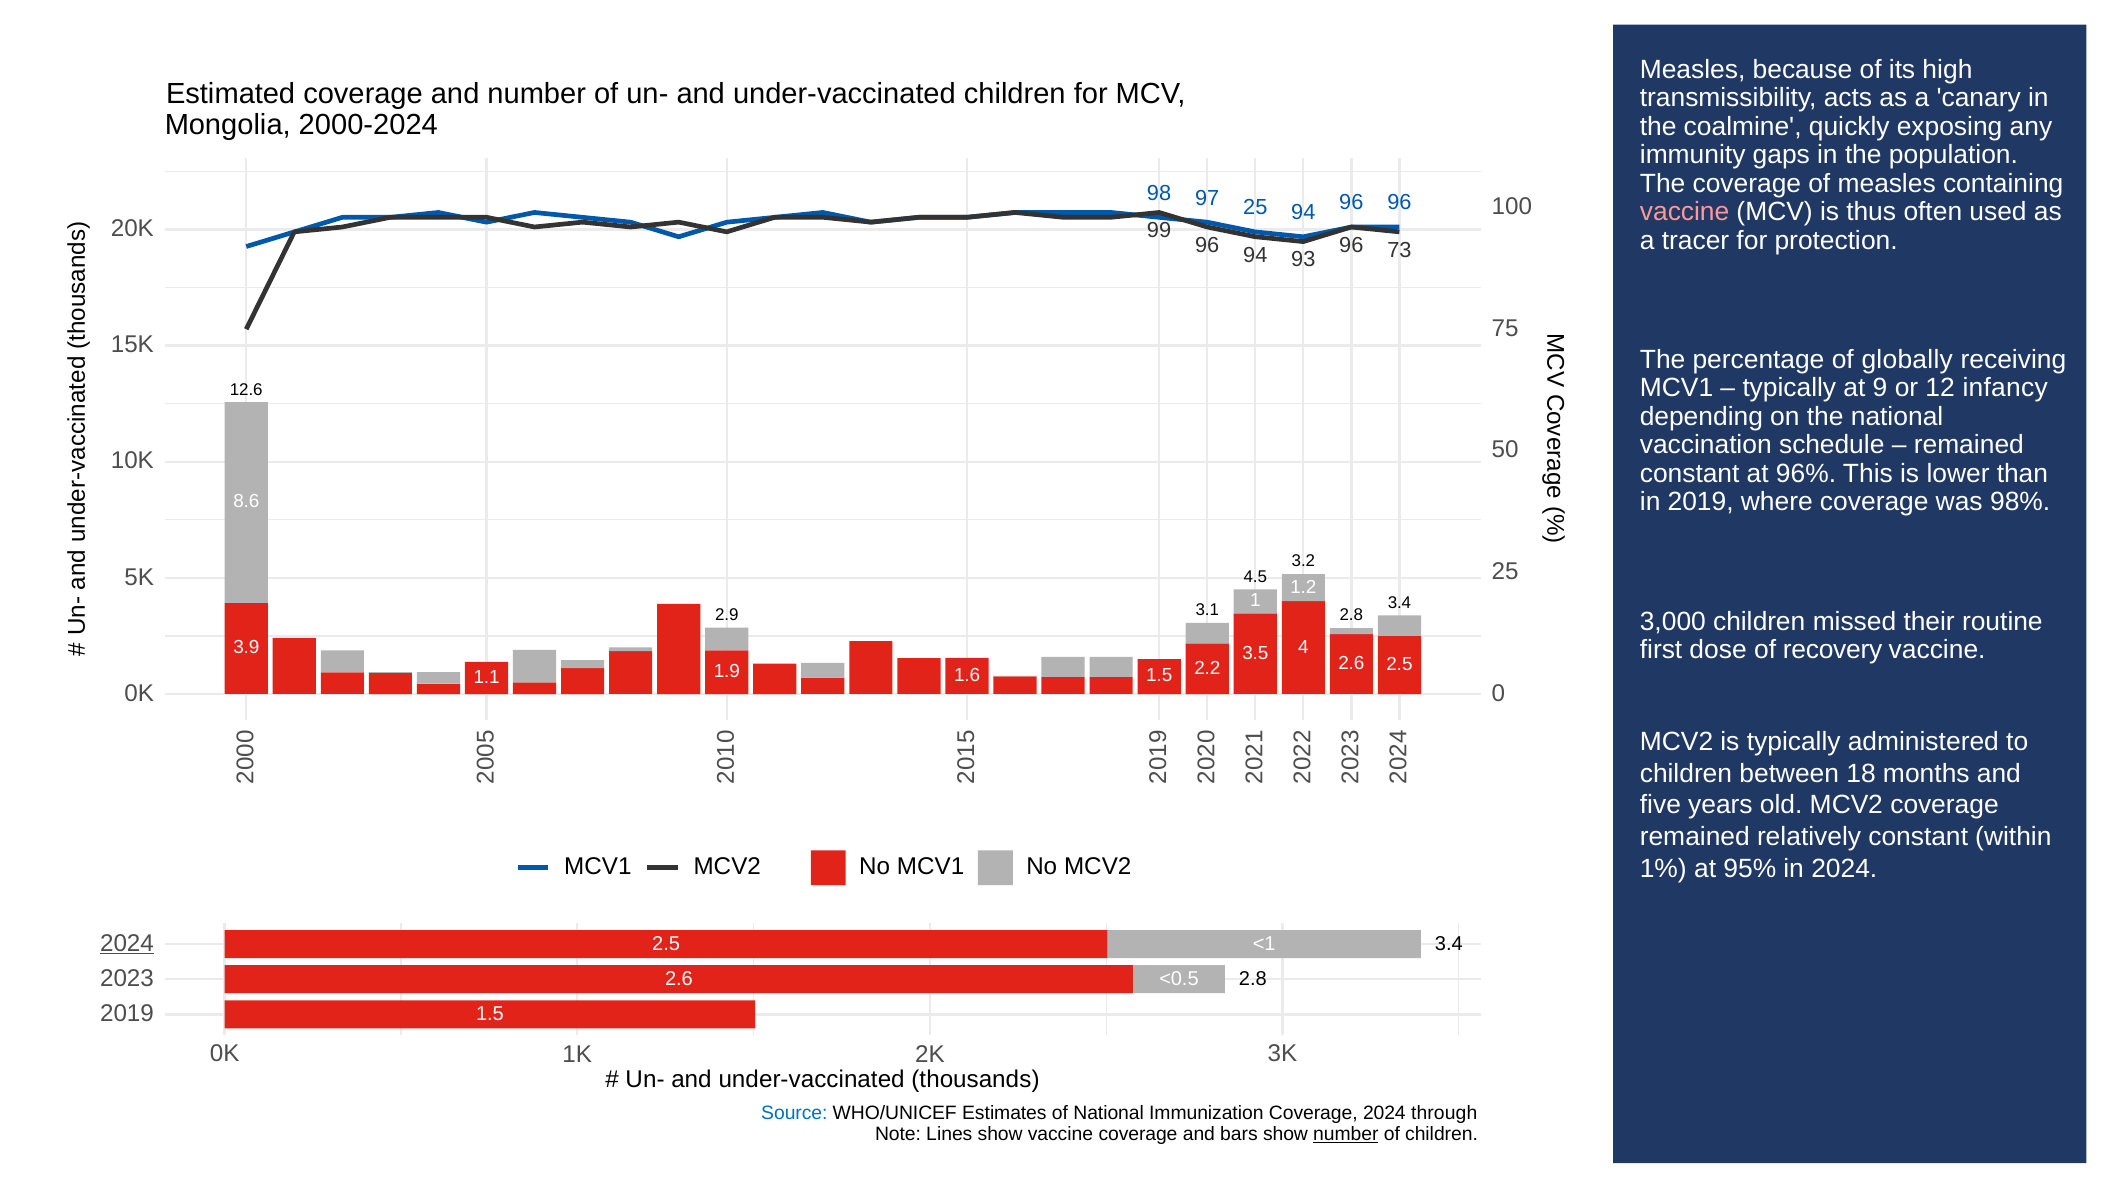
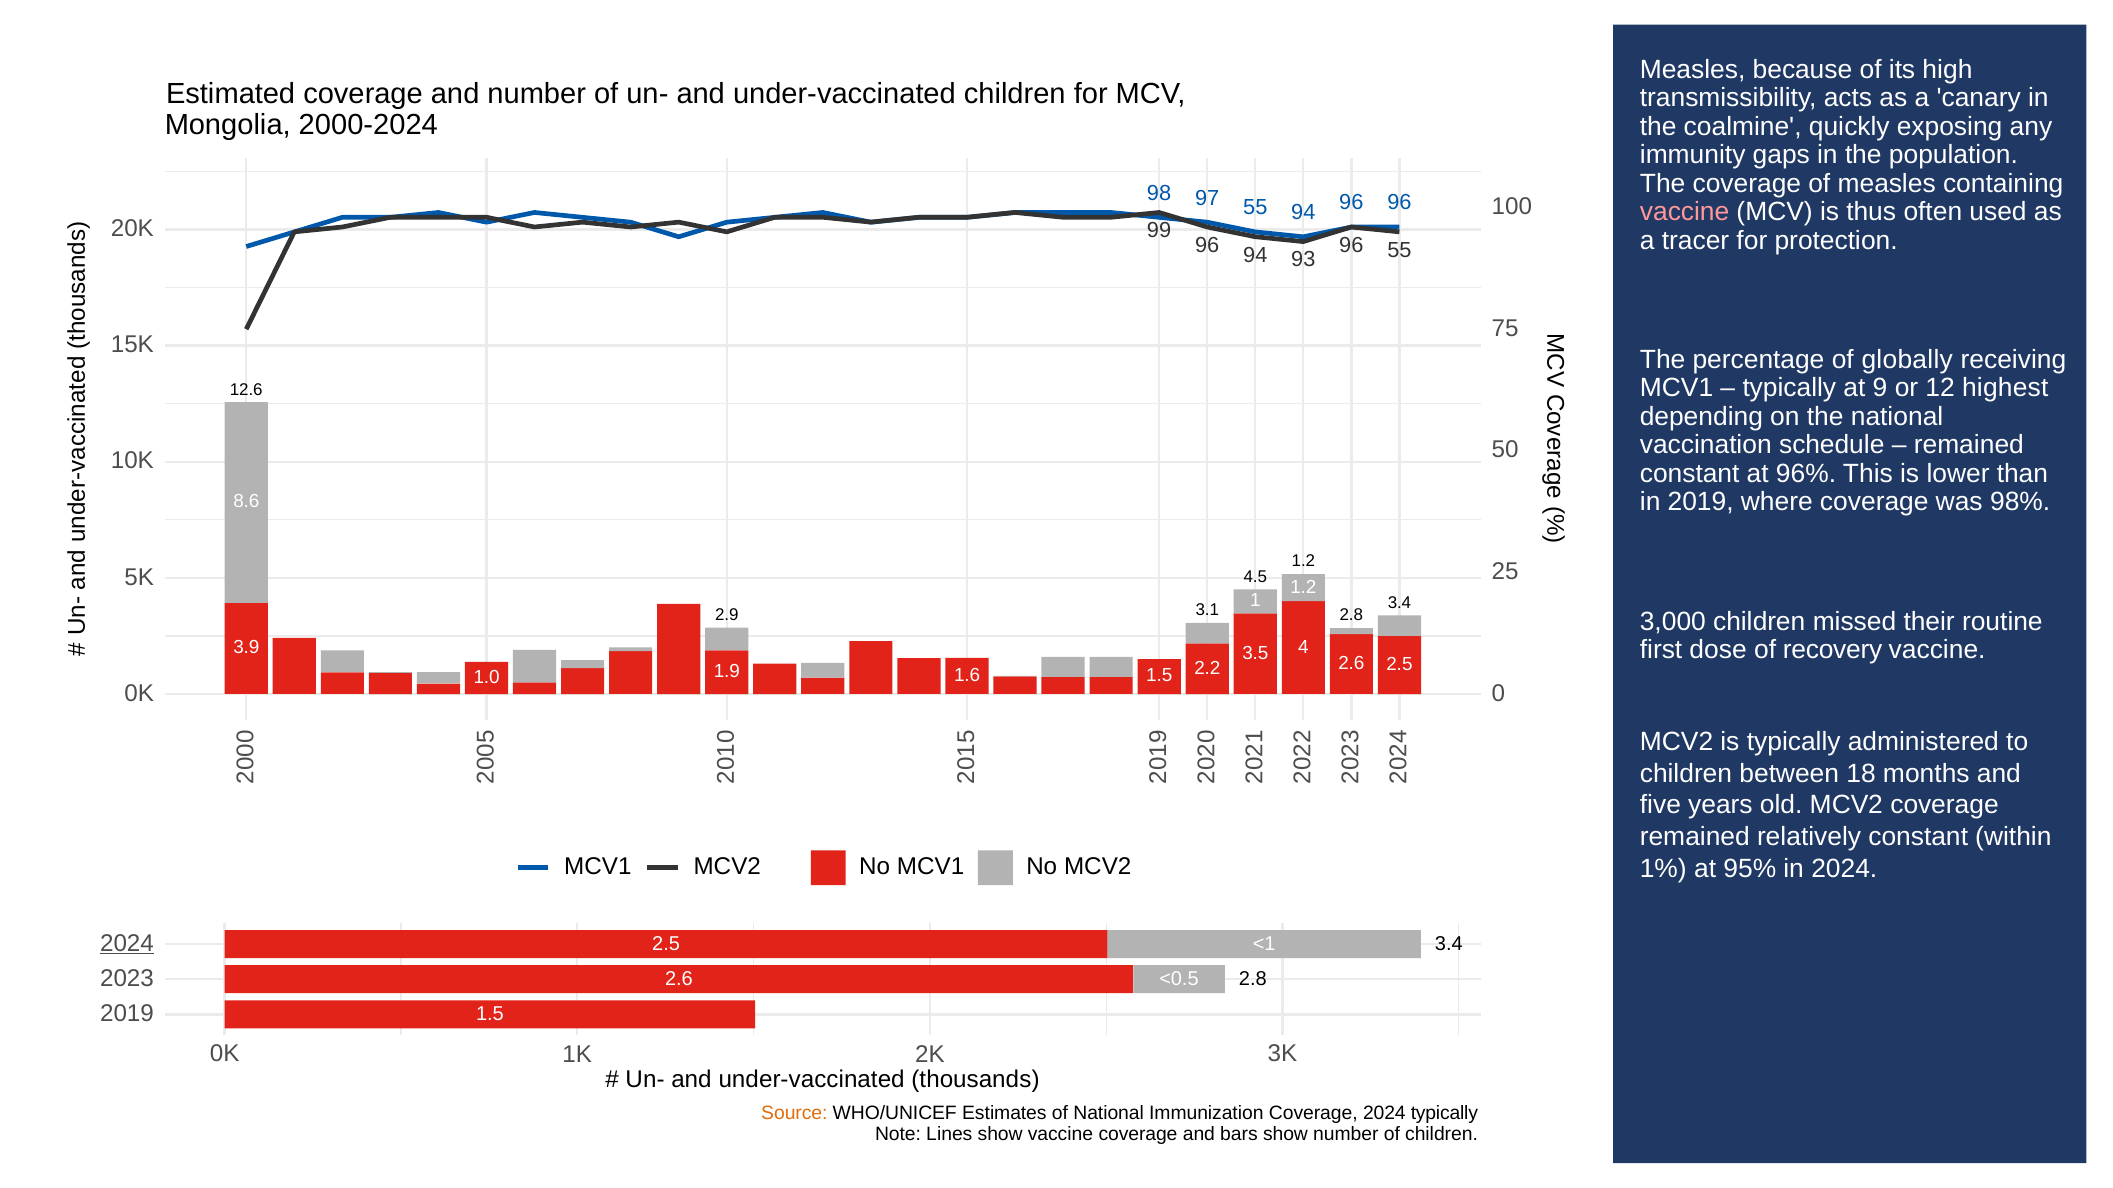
97 25: 25 -> 55 (1255, 208)
96 73: 73 -> 55 (1399, 250)
infancy: infancy -> highest (2005, 388)
3.2: 3.2 -> 1.2 (1303, 562)
1.1: 1.1 -> 1.0 (487, 678)
Source colour: blue -> orange (794, 1114)
2024 through: through -> typically (1444, 1114)
number underline: present -> none (1346, 1135)
